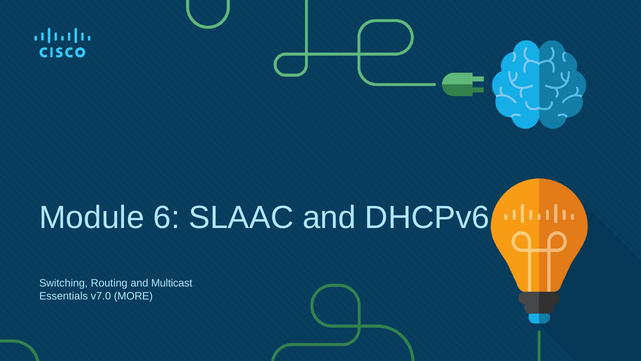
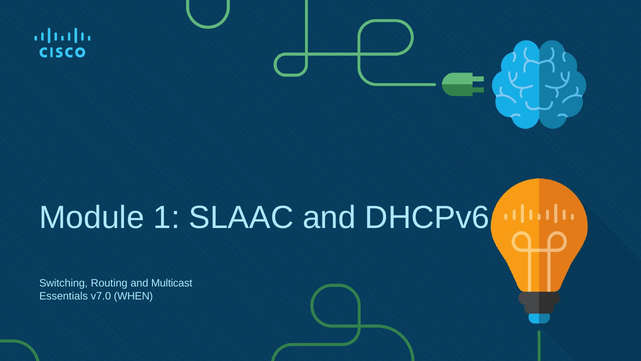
6: 6 -> 1 (167, 217)
MORE: MORE -> WHEN (133, 296)
